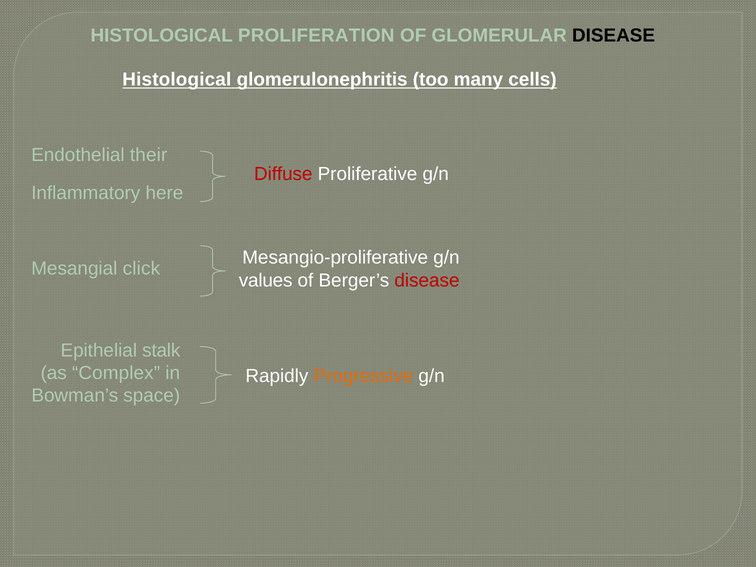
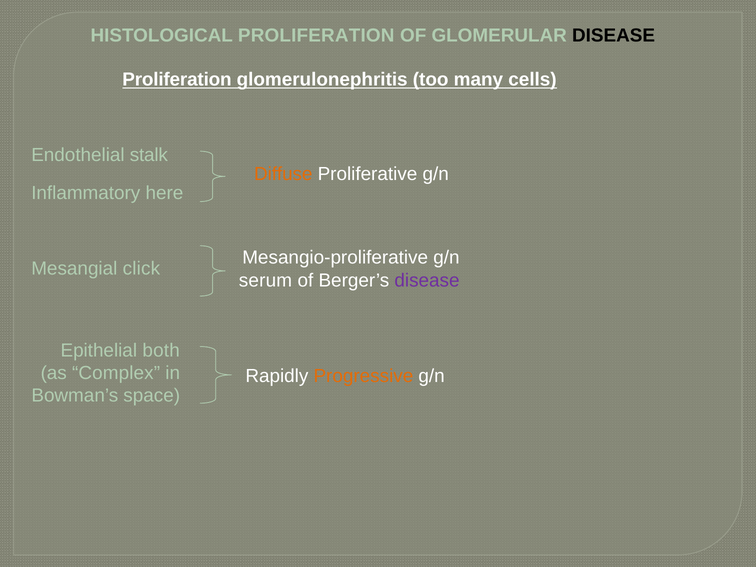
Histological: Histological -> Proliferation (177, 79)
their: their -> stalk (149, 155)
Diffuse colour: red -> orange (283, 174)
values: values -> serum (265, 280)
disease colour: red -> purple (427, 280)
stalk: stalk -> both (161, 350)
